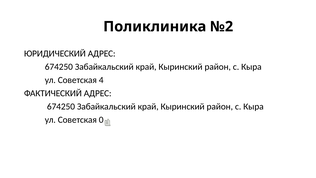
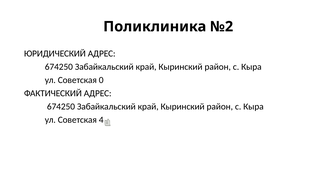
4: 4 -> 0 (101, 80)
0: 0 -> 4 (101, 120)
